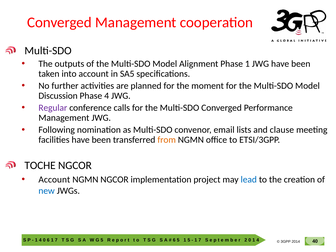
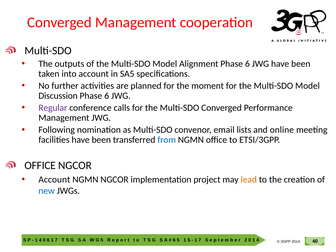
Alignment Phase 1: 1 -> 6 (247, 64)
4: 4 -> 6 (107, 96)
clause: clause -> online (282, 130)
from colour: orange -> blue (167, 140)
TOCHE: TOCHE -> OFFICE (40, 165)
lead colour: blue -> orange (249, 180)
